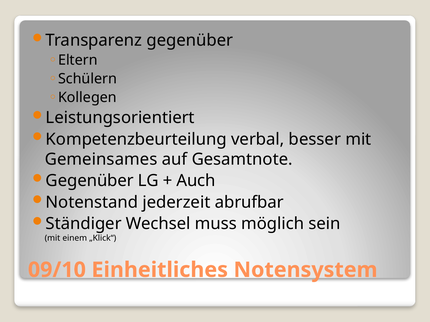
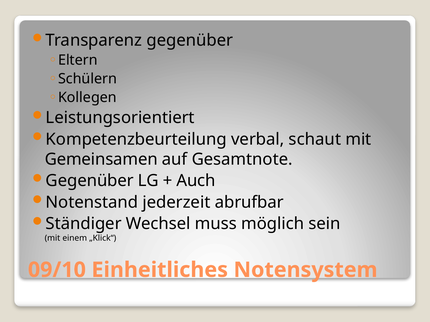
besser: besser -> schaut (315, 140)
Gemeinsames: Gemeinsames -> Gemeinsamen (101, 160)
